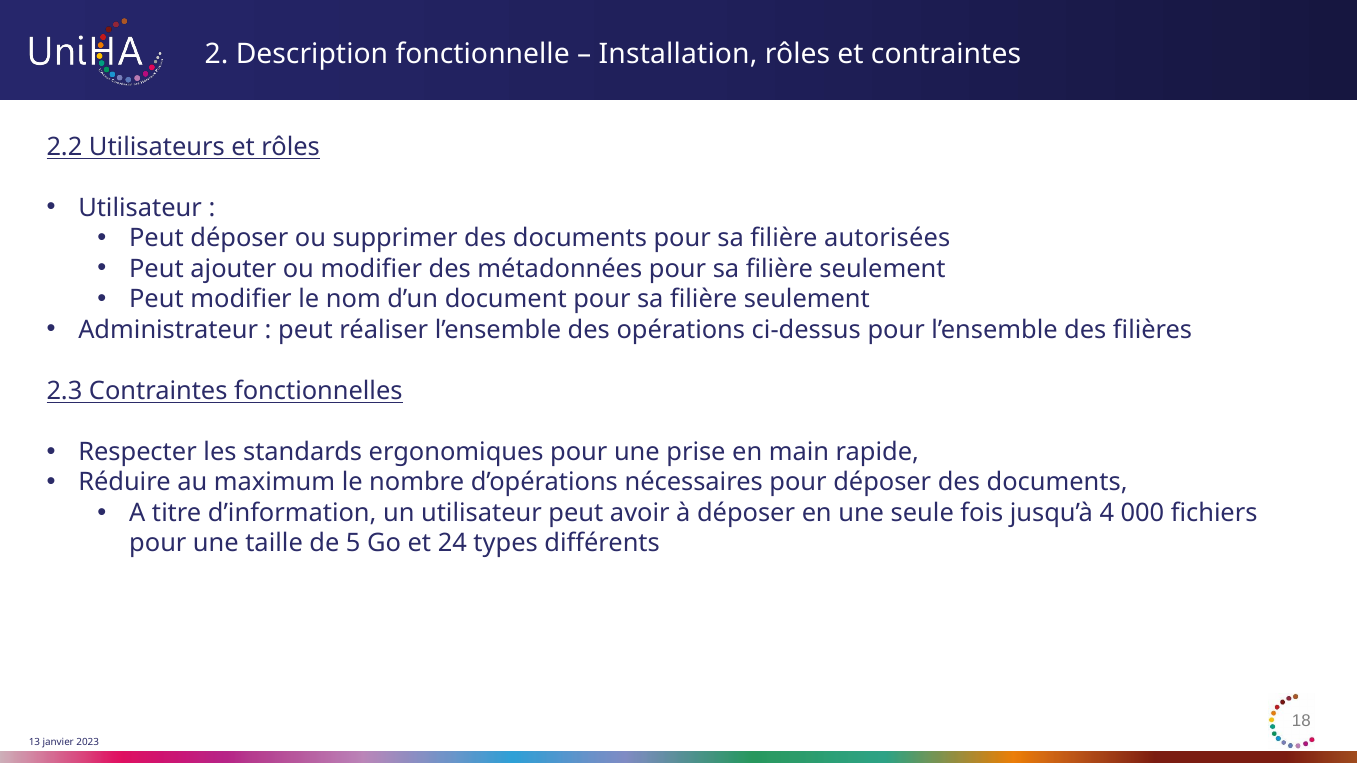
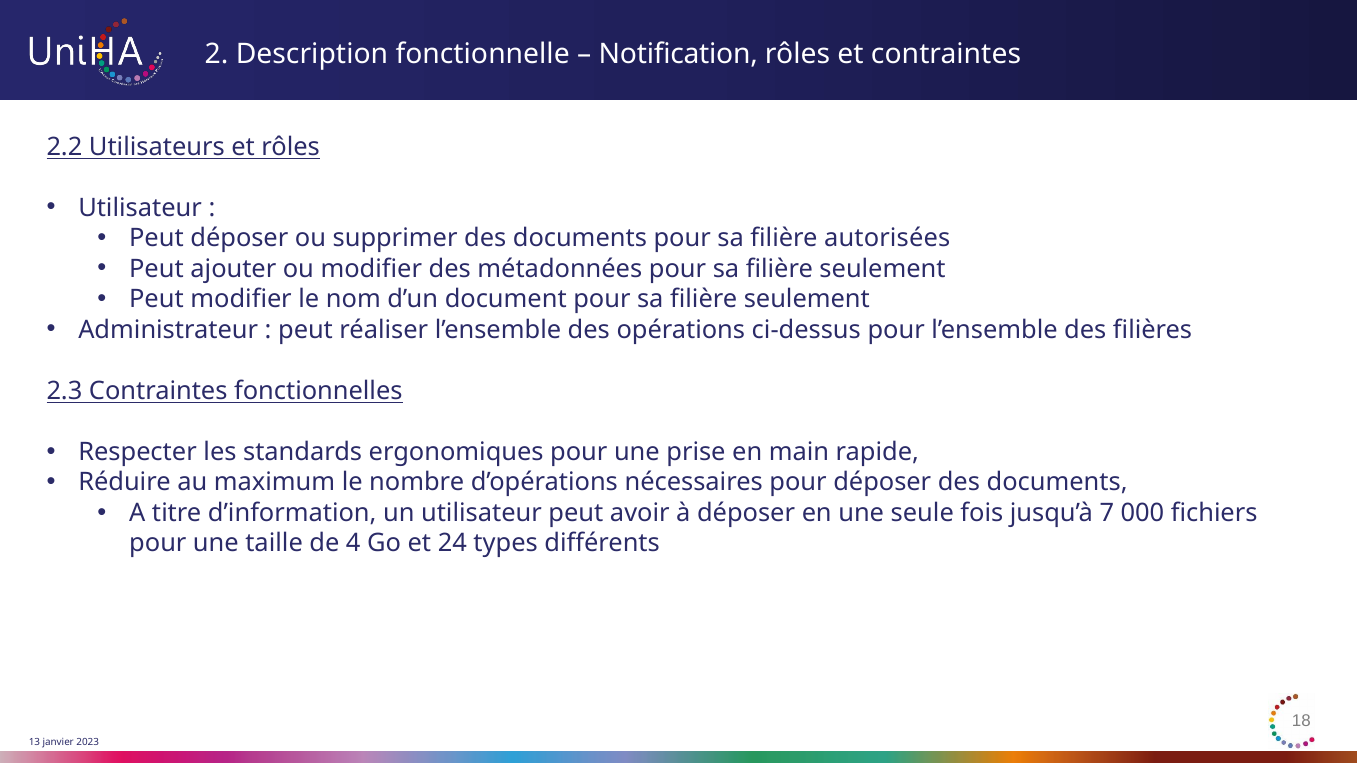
Installation: Installation -> Notification (678, 54)
4: 4 -> 7 (1107, 513)
5: 5 -> 4 (353, 544)
